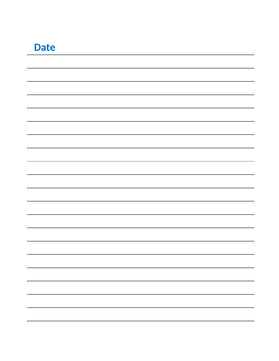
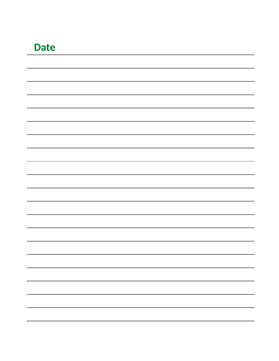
Date colour: blue -> green (45, 47)
